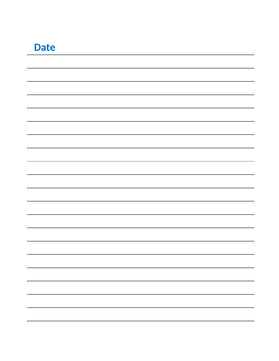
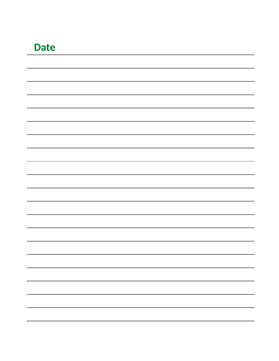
Date colour: blue -> green (45, 47)
